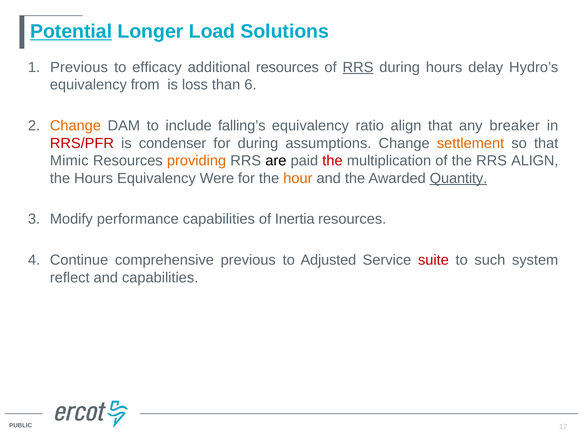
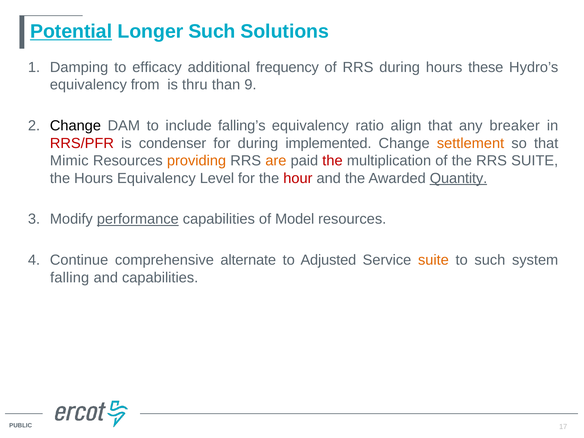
Longer Load: Load -> Such (212, 31)
1 Previous: Previous -> Damping (79, 67)
additional resources: resources -> frequency (287, 67)
RRS underline: present -> none (358, 67)
delay: delay -> these (486, 67)
loss: loss -> thru (195, 85)
6: 6 -> 9 (250, 85)
Change colour: orange -> black (75, 126)
assumptions: assumptions -> implemented (328, 143)
are colour: black -> orange (276, 161)
RRS ALIGN: ALIGN -> SUITE (535, 161)
Were: Were -> Level (217, 178)
hour colour: orange -> red (298, 178)
performance underline: none -> present (138, 219)
Inertia: Inertia -> Model (295, 219)
comprehensive previous: previous -> alternate (248, 260)
suite colour: red -> orange (433, 260)
reflect: reflect -> falling (70, 278)
